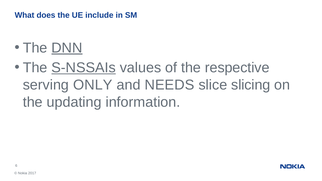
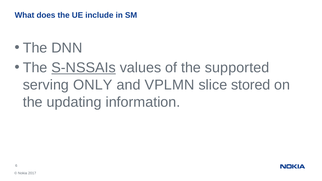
DNN underline: present -> none (67, 48)
respective: respective -> supported (237, 68)
NEEDS: NEEDS -> VPLMN (170, 85)
slicing: slicing -> stored (251, 85)
